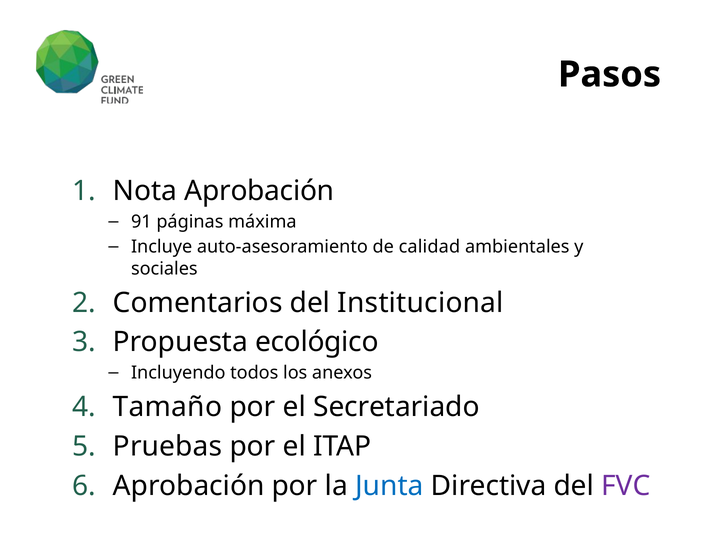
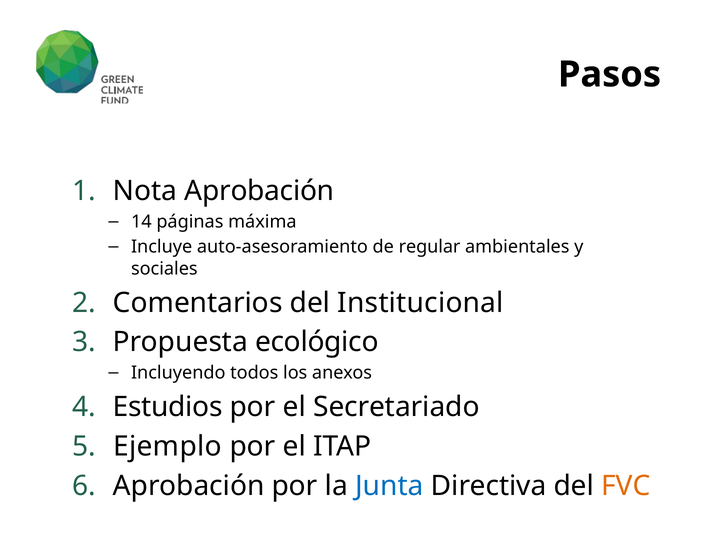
91: 91 -> 14 (141, 222)
calidad: calidad -> regular (430, 247)
Tamaño: Tamaño -> Estudios (168, 407)
Pruebas: Pruebas -> Ejemplo (167, 446)
FVC colour: purple -> orange (626, 486)
